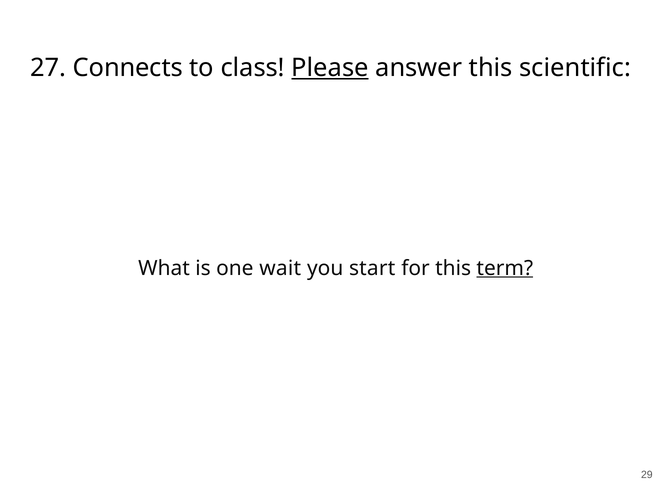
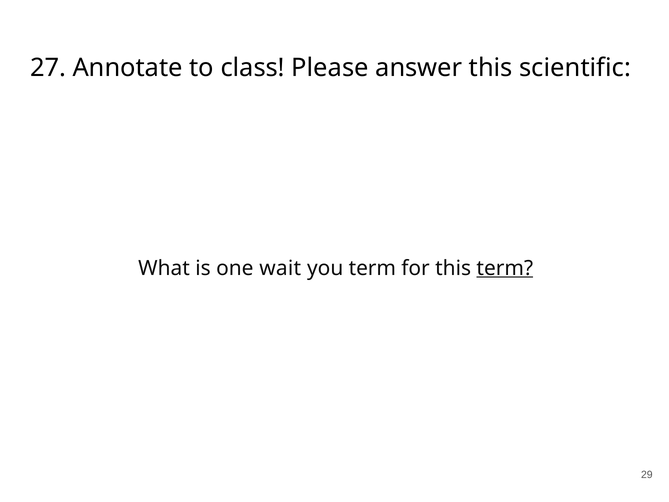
Connects: Connects -> Annotate (128, 68)
Please underline: present -> none (330, 68)
you start: start -> term (372, 268)
